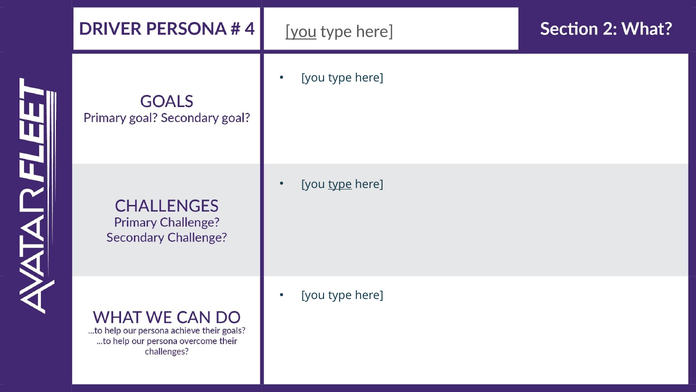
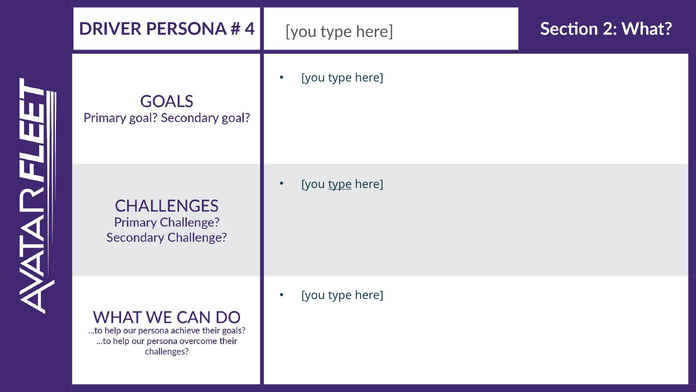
you underline: present -> none (301, 32)
